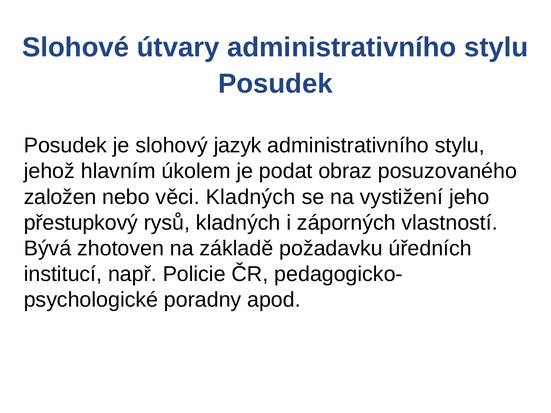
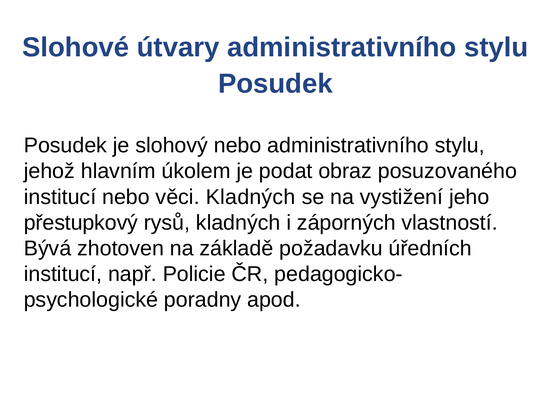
slohový jazyk: jazyk -> nebo (238, 146)
založen: založen -> institucí (60, 197)
